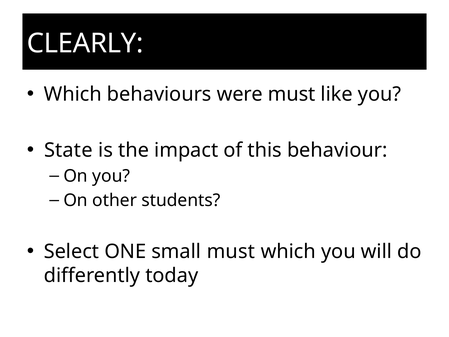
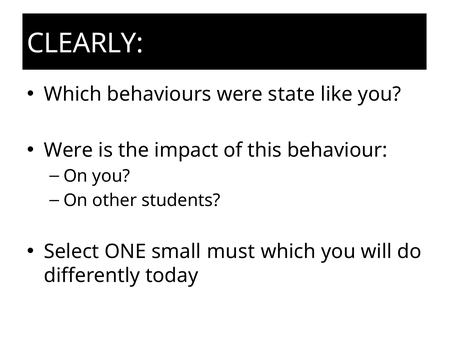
were must: must -> state (292, 94)
State: State -> Were (68, 150)
